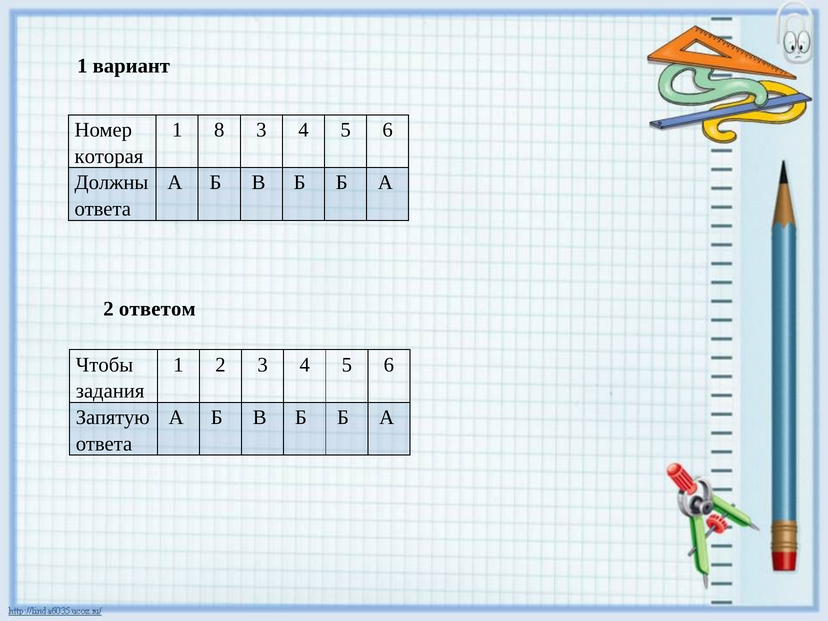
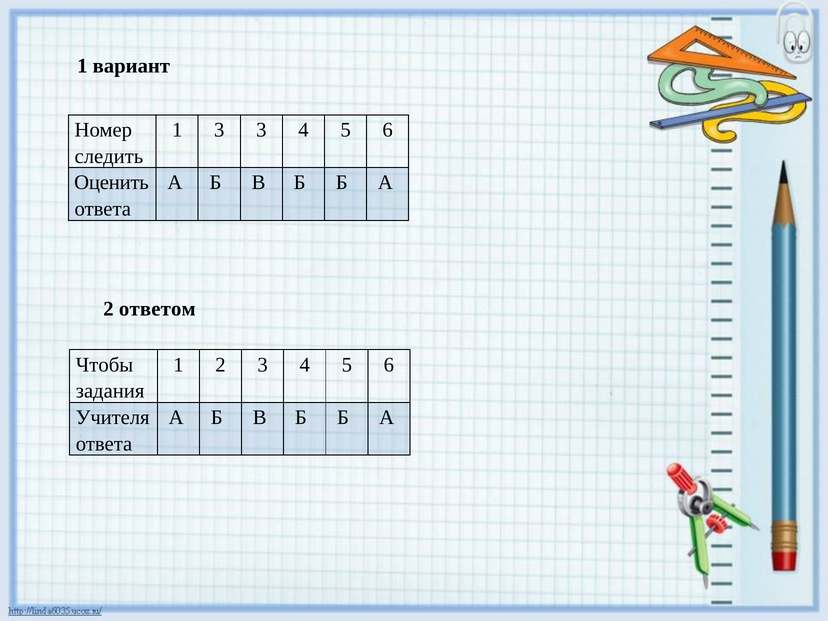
1 8: 8 -> 3 (219, 130)
которая: которая -> следить (109, 156)
Должны: Должны -> Оценить (112, 183)
Запятую: Запятую -> Учителя (113, 417)
